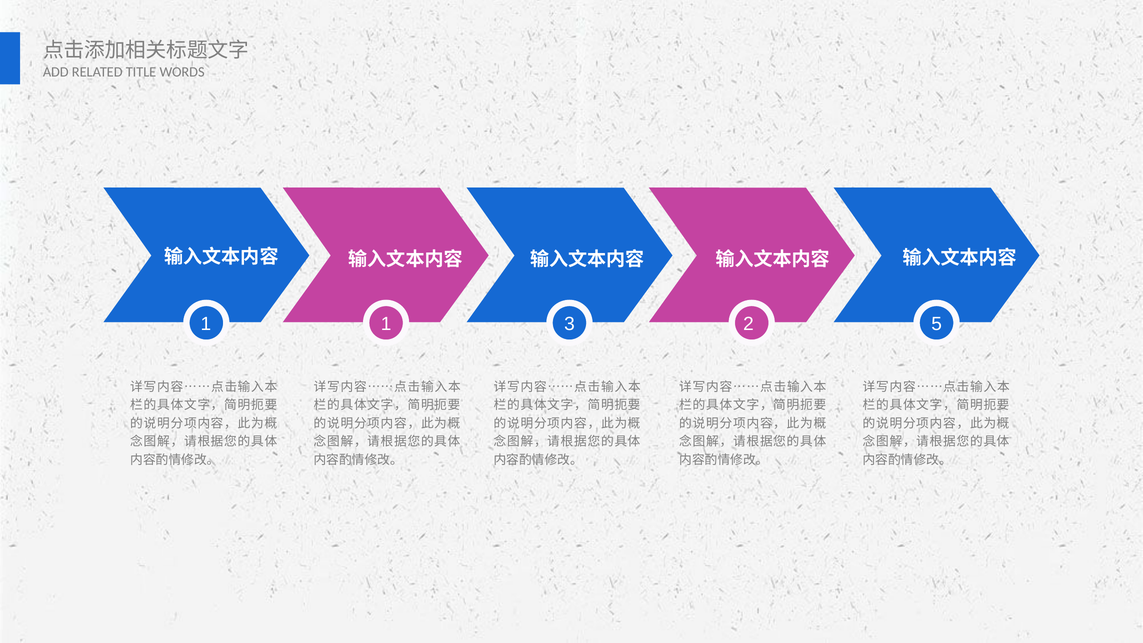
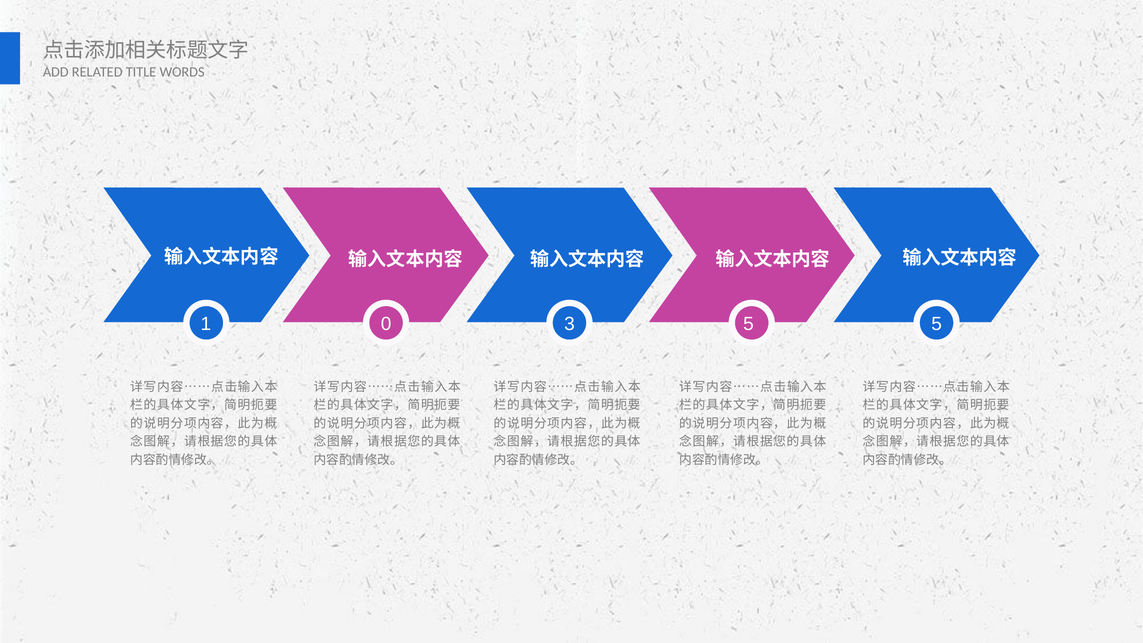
1 1: 1 -> 0 (386, 324)
3 2: 2 -> 5 (749, 324)
